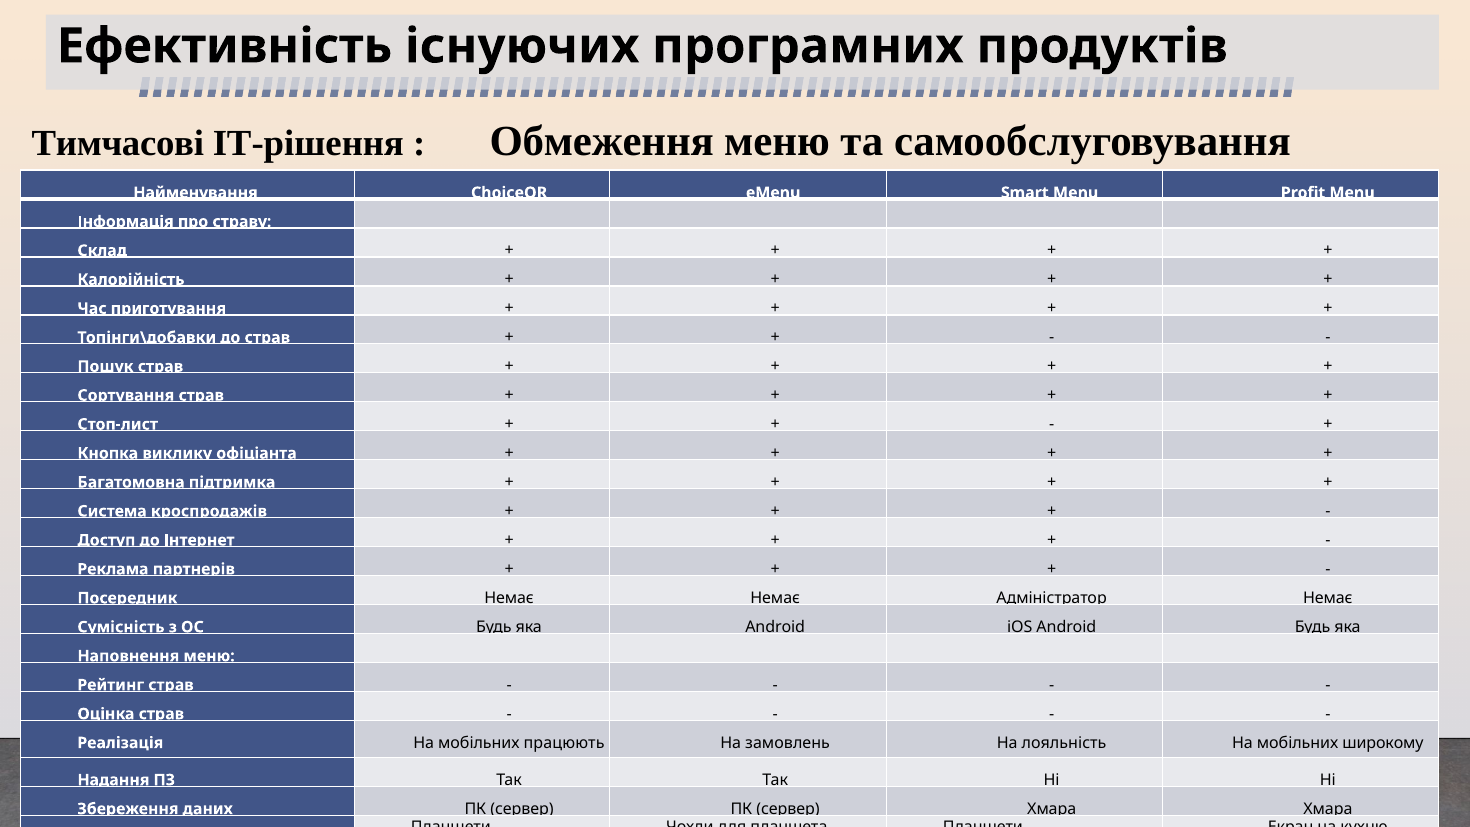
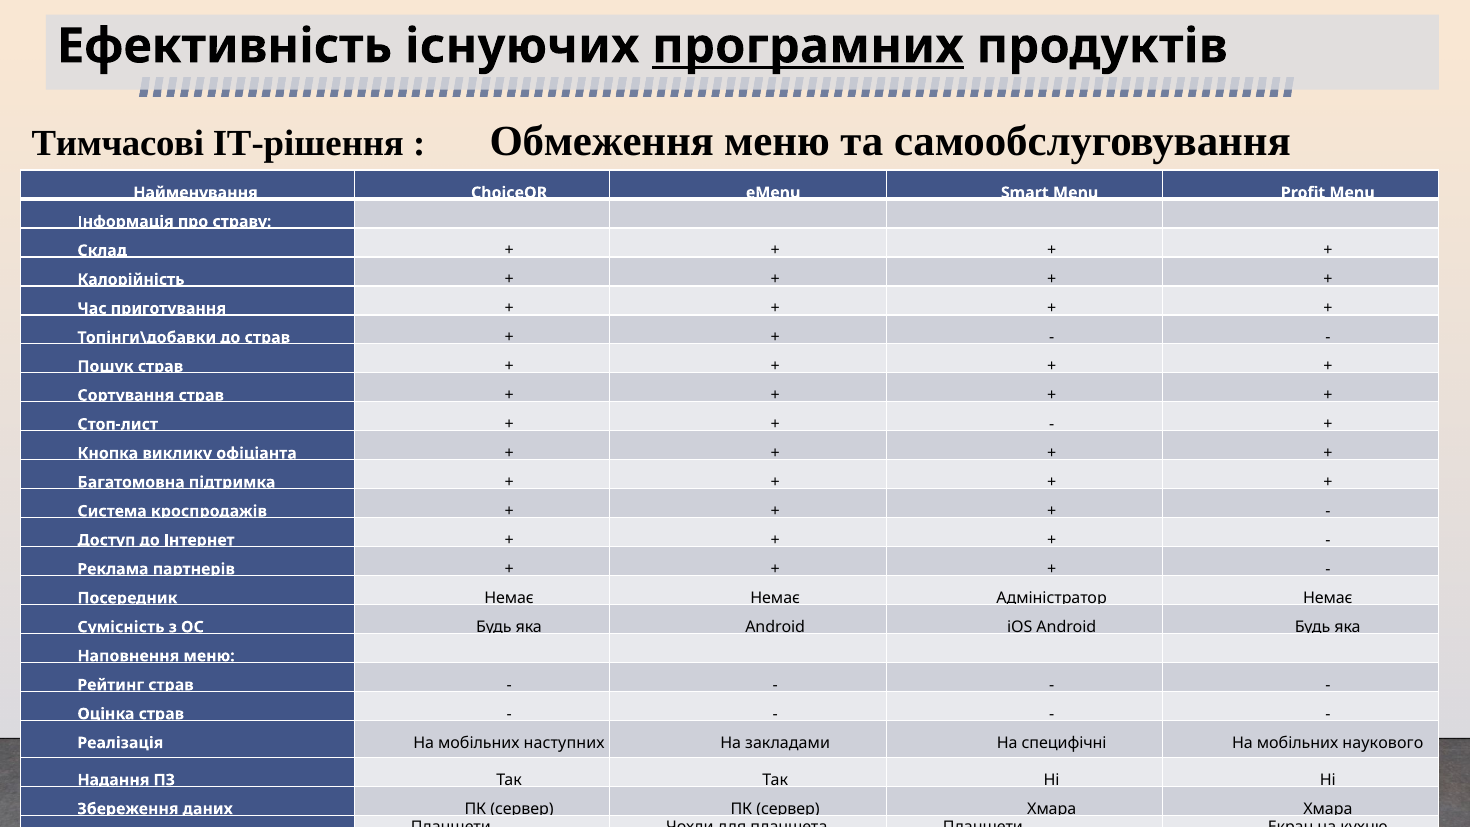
програмних underline: none -> present (808, 46)
працюють: працюють -> наступних (564, 743)
замовлень: замовлень -> закладами (788, 743)
лояльність: лояльність -> специфічні (1064, 743)
широкому: широкому -> наукового (1383, 743)
